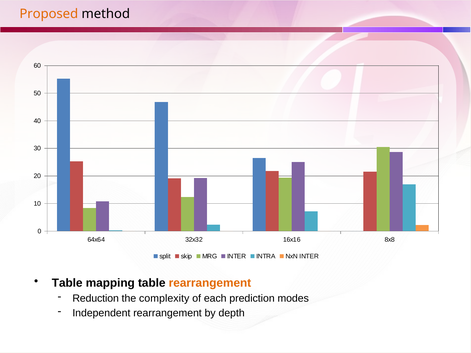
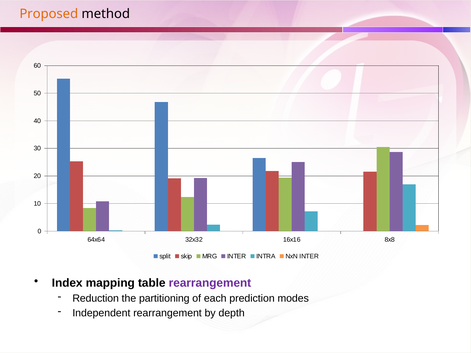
Table: Table -> Index (67, 283)
rearrangement colour: orange -> purple (210, 283)
complexity: complexity -> partitioning (164, 299)
